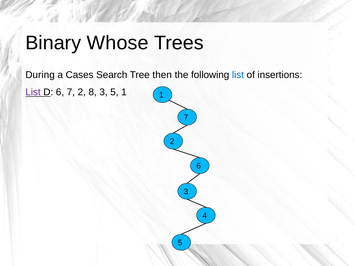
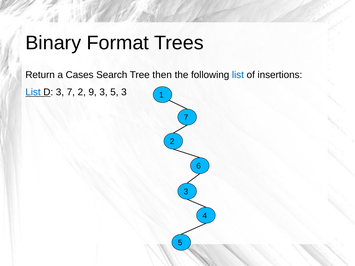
Whose: Whose -> Format (118, 43)
During: During -> Return (40, 75)
List colour: purple -> blue (33, 92)
D 6: 6 -> 3 (60, 92)
8: 8 -> 9 (93, 92)
5 1: 1 -> 3 (124, 92)
